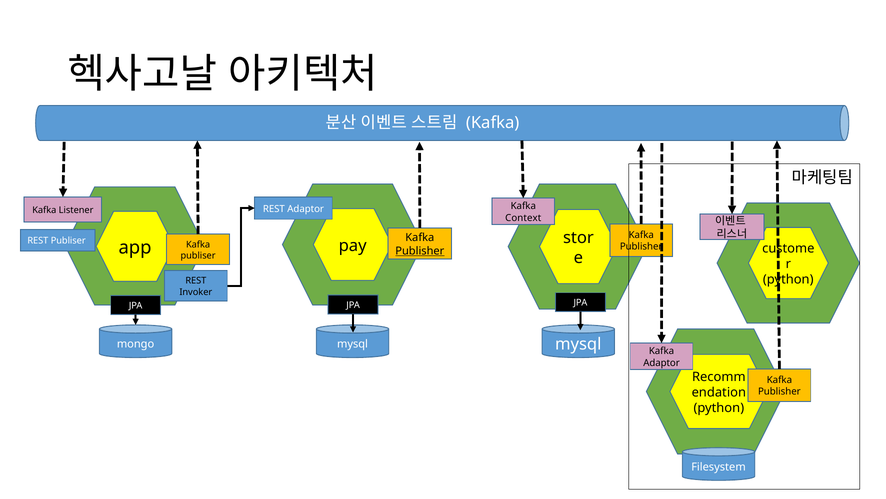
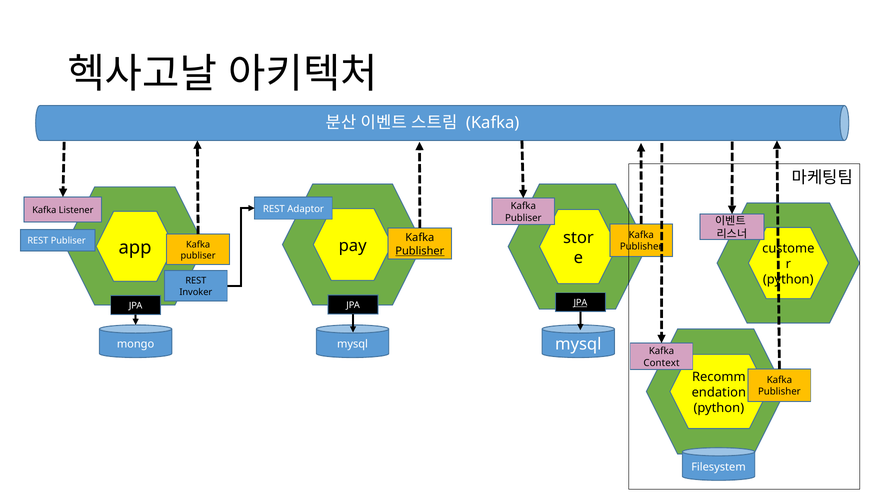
Context: Context -> Publiser (523, 218)
JPA underline: none -> present (580, 302)
Adaptor: Adaptor -> Context (661, 362)
